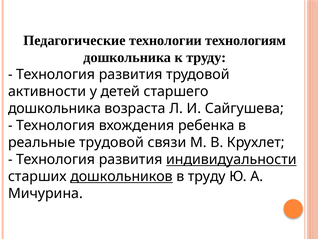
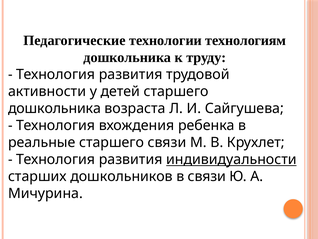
реальные трудовой: трудовой -> старшего (112, 142)
дошкольников underline: present -> none (121, 176)
в труду: труду -> связи (207, 176)
